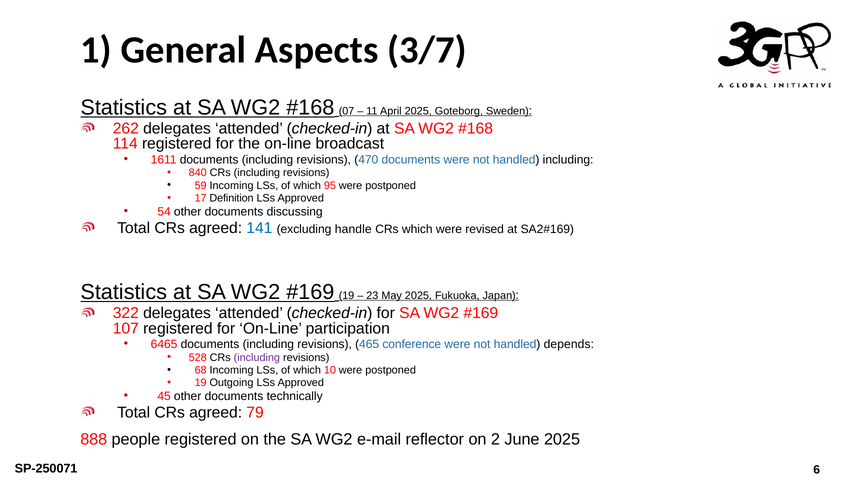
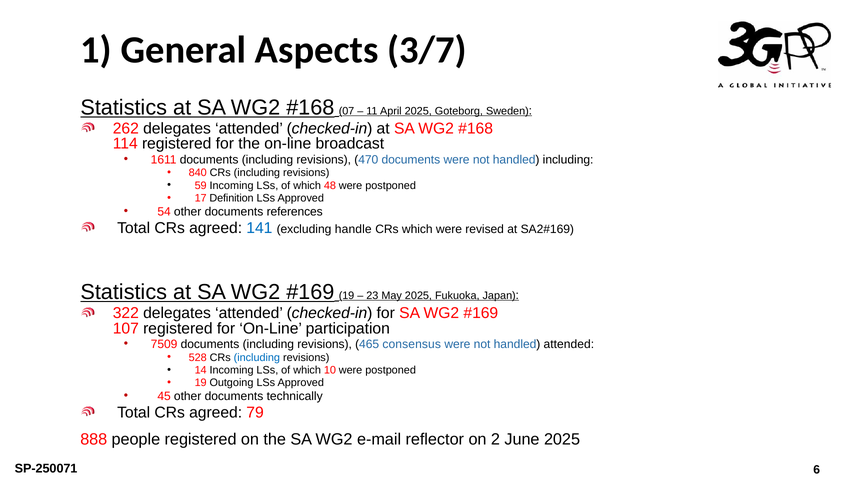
95: 95 -> 48 (330, 185)
discussing: discussing -> references (295, 211)
6465: 6465 -> 7509 (164, 344)
conference: conference -> consensus (412, 344)
handled depends: depends -> attended (569, 344)
including colour: purple -> blue (257, 357)
68: 68 -> 14 (201, 370)
